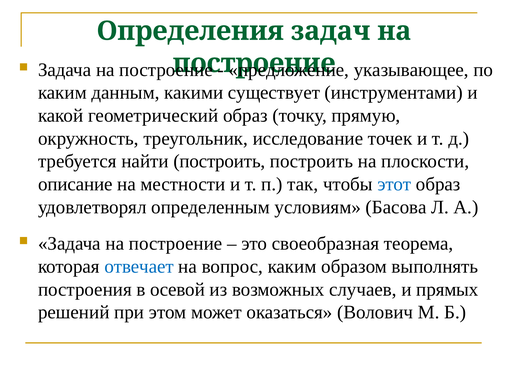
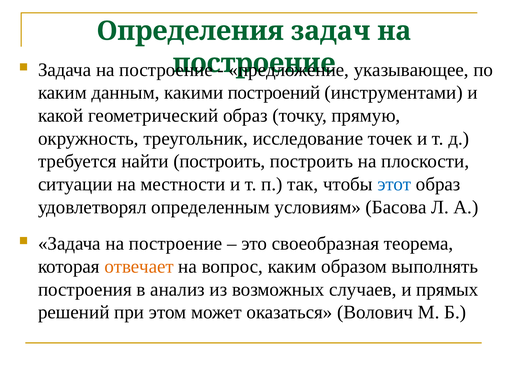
существует: существует -> построений (274, 93)
описание: описание -> ситуации (75, 184)
отвечает colour: blue -> orange (139, 266)
осевой: осевой -> анализ (178, 289)
